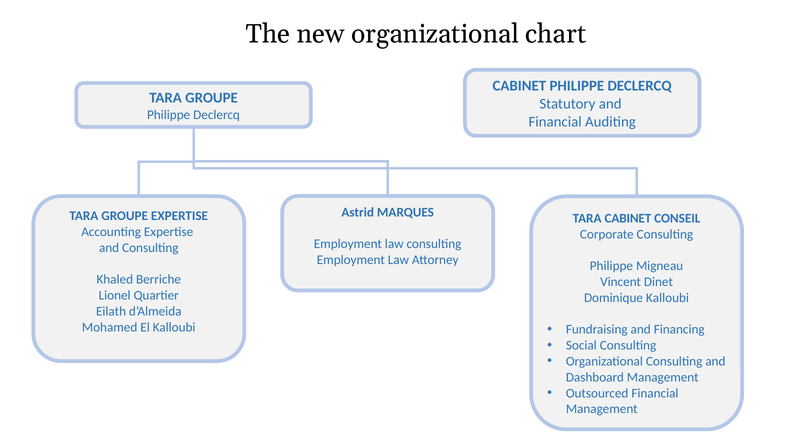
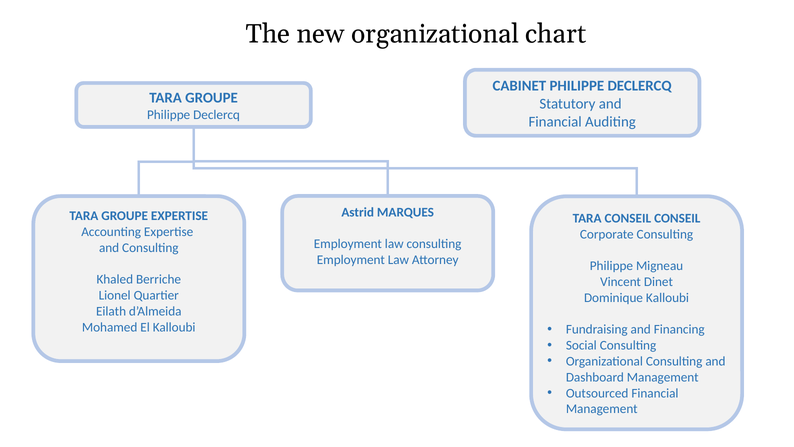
TARA CABINET: CABINET -> CONSEIL (628, 218)
